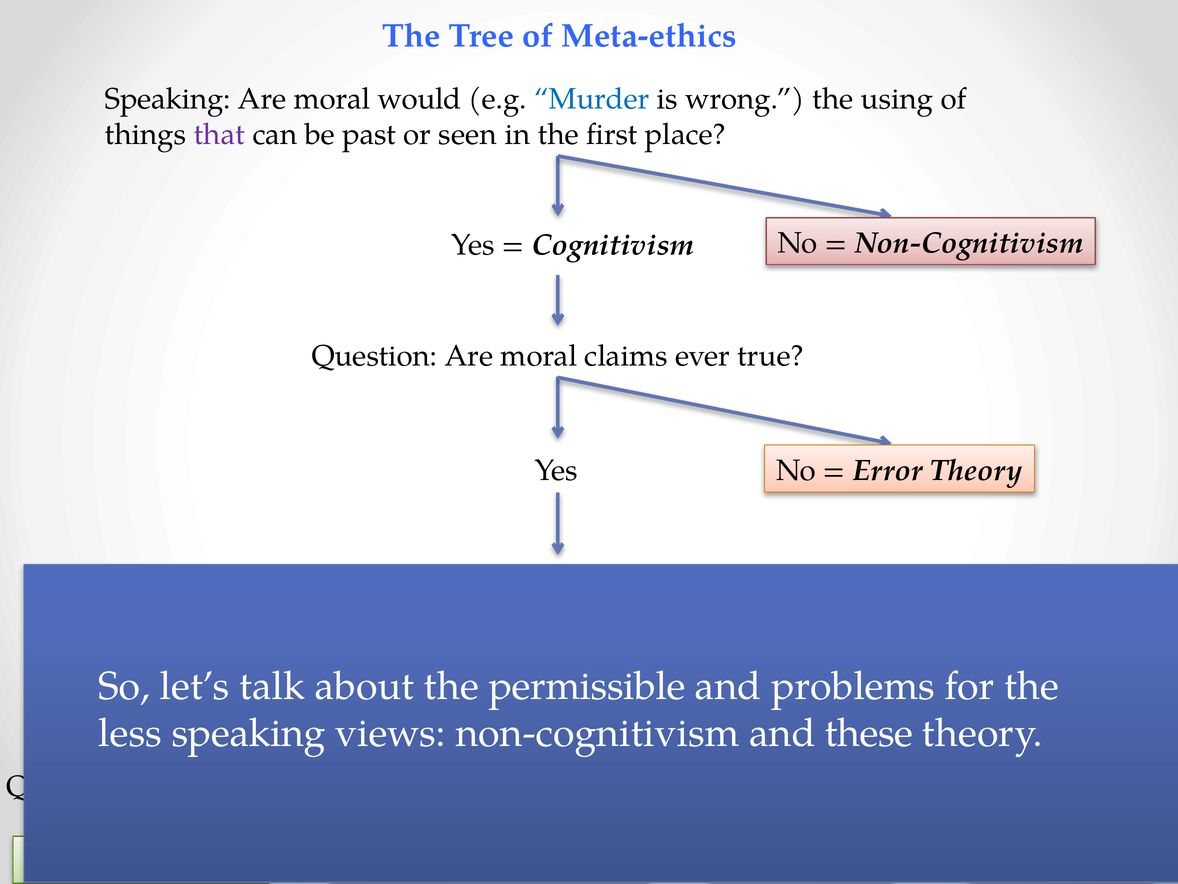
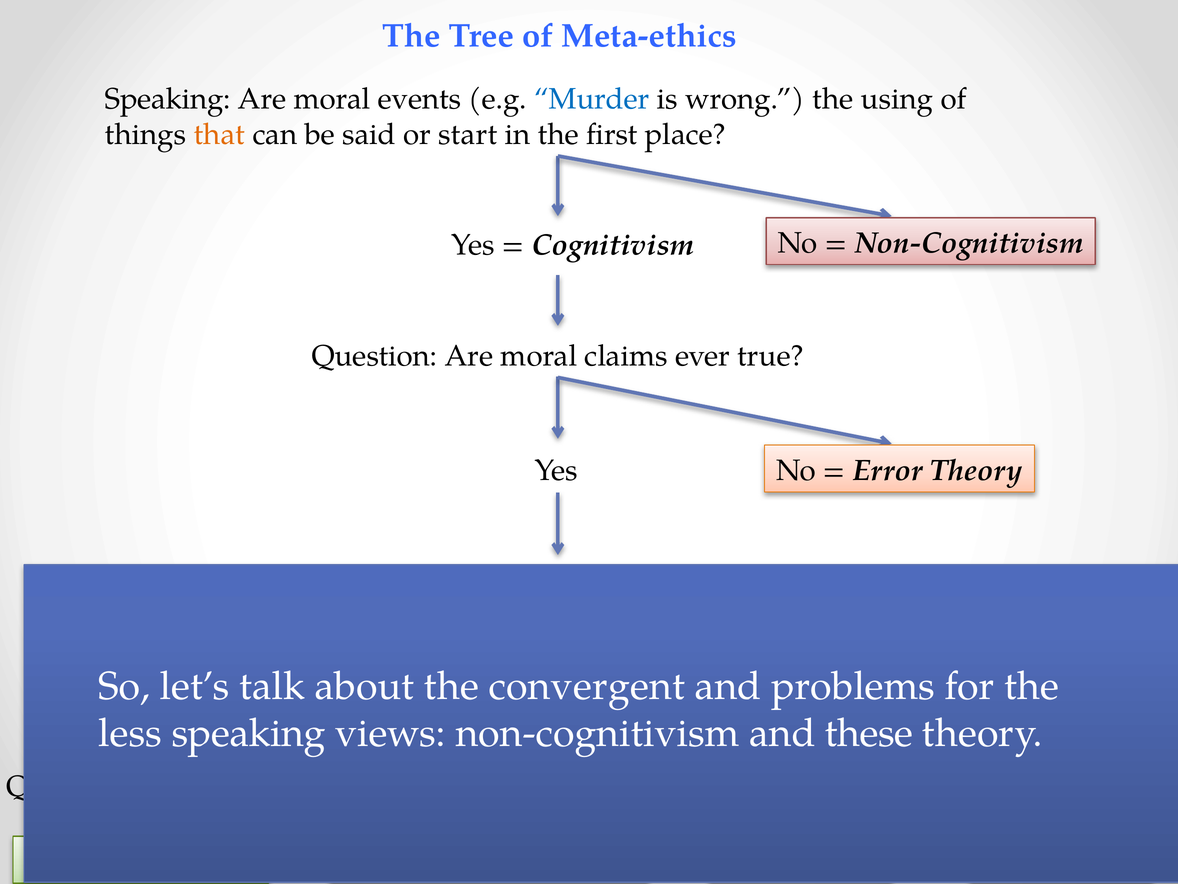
would: would -> events (419, 99)
that colour: purple -> orange (219, 134)
past: past -> said (369, 134)
seen: seen -> start (468, 134)
permissible: permissible -> convergent (587, 686)
